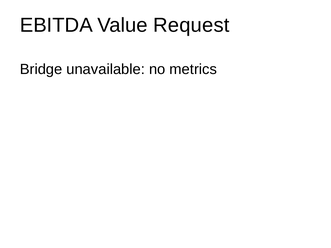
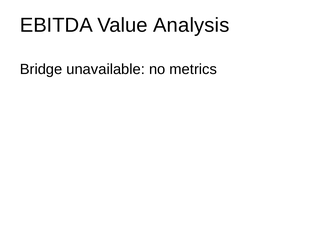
Request: Request -> Analysis (191, 25)
